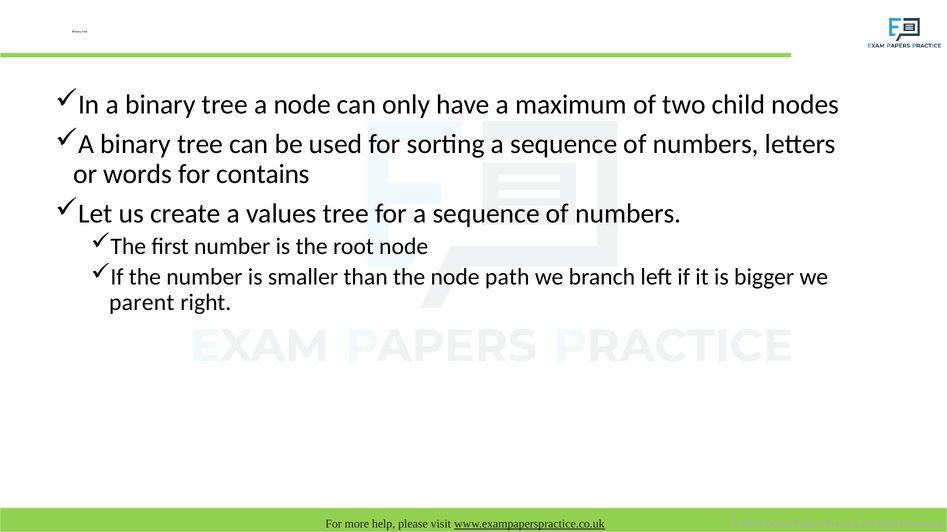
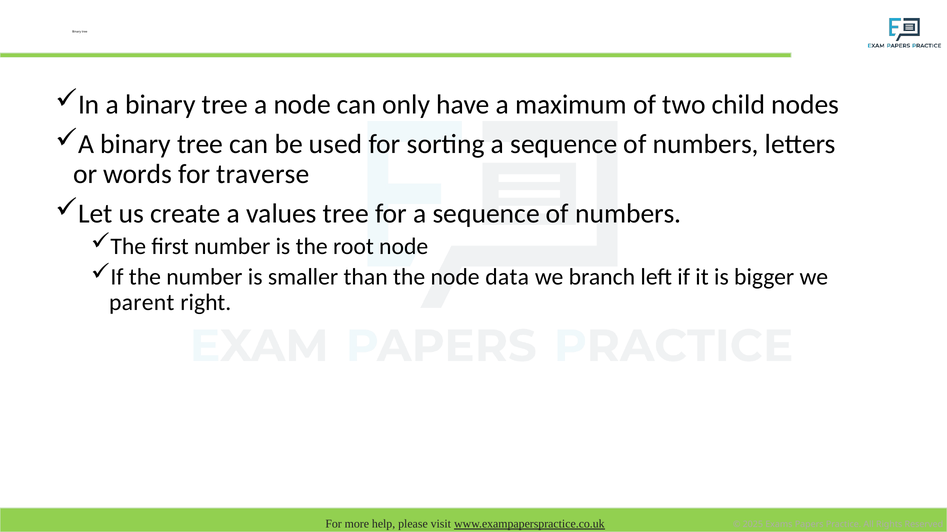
contains: contains -> traverse (263, 174)
path: path -> data (507, 277)
